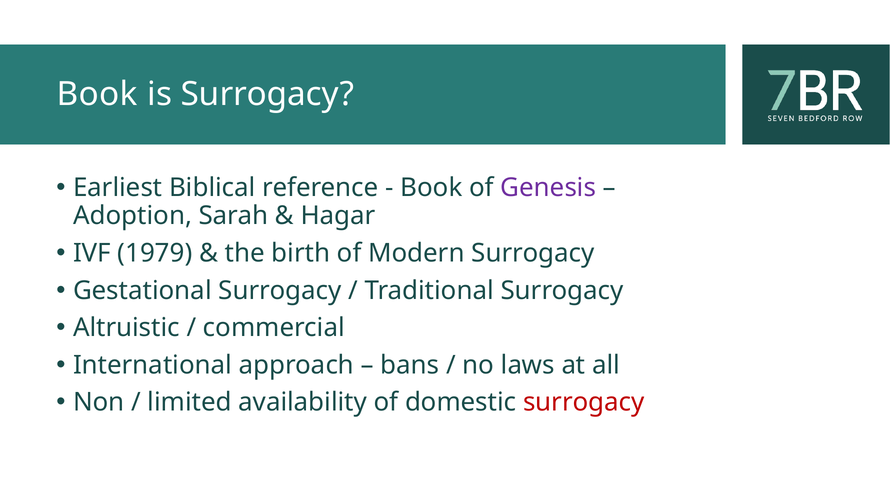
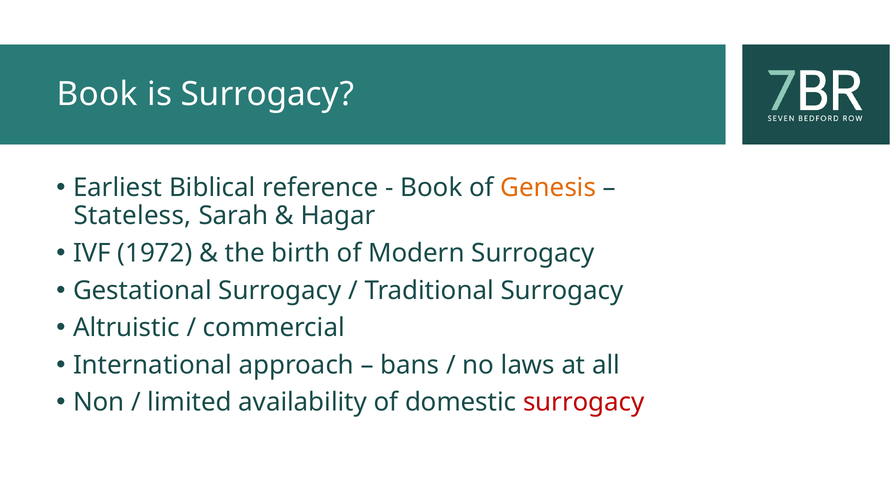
Genesis colour: purple -> orange (548, 188)
Adoption: Adoption -> Stateless (132, 216)
1979: 1979 -> 1972 (155, 253)
